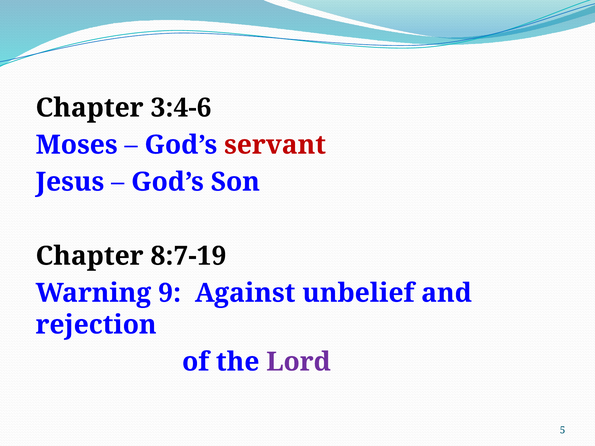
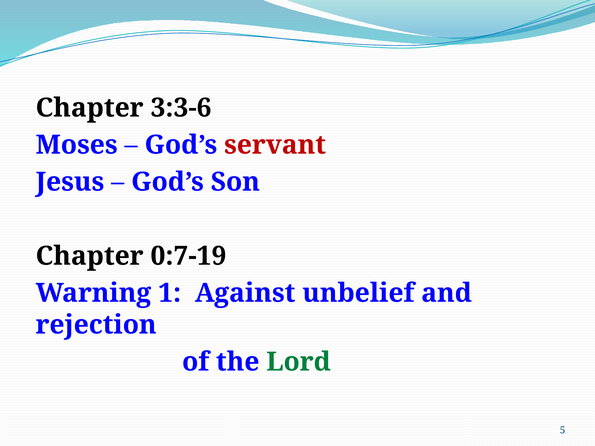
3:4-6: 3:4-6 -> 3:3-6 (181, 108)
8:7-19: 8:7-19 -> 0:7-19 (188, 256)
9: 9 -> 1 (170, 293)
Lord colour: purple -> green (299, 362)
